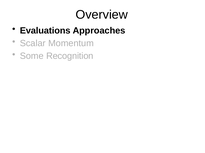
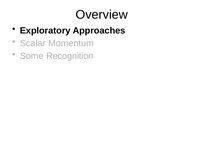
Evaluations: Evaluations -> Exploratory (45, 31)
